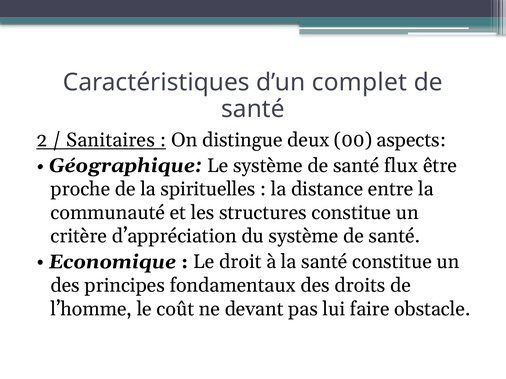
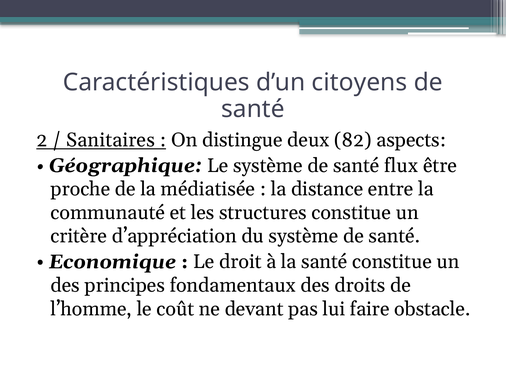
complet: complet -> citoyens (360, 83)
00: 00 -> 82 (353, 140)
spirituelles: spirituelles -> médiatisée (208, 189)
